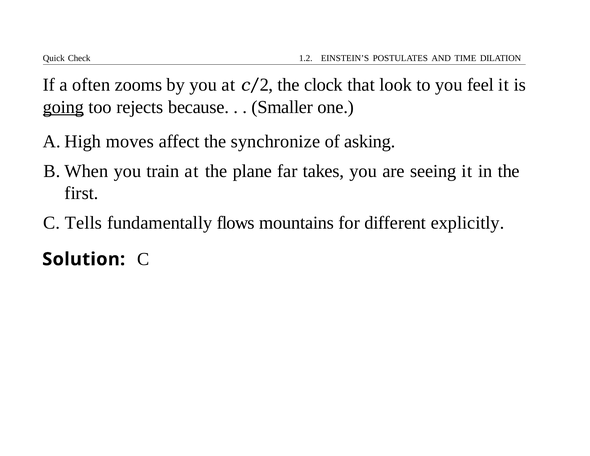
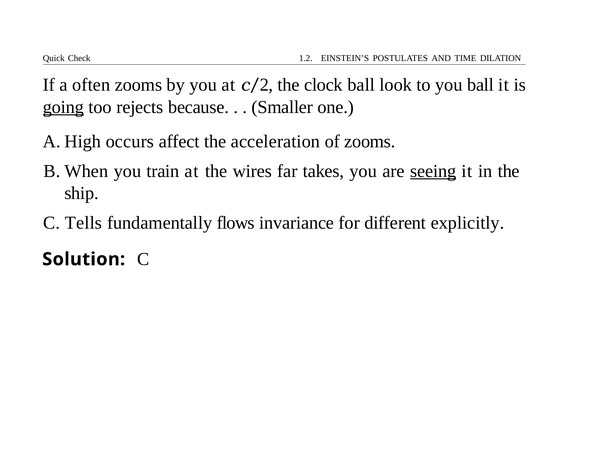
clock that: that -> ball (361, 85)
you feel: feel -> ball (480, 85)
moves: moves -> occurs (130, 142)
synchronize: synchronize -> acceleration (275, 142)
of asking: asking -> zooms (370, 142)
plane: plane -> wires (252, 171)
seeing underline: none -> present (433, 171)
first: first -> ship (82, 193)
mountains: mountains -> invariance (297, 223)
